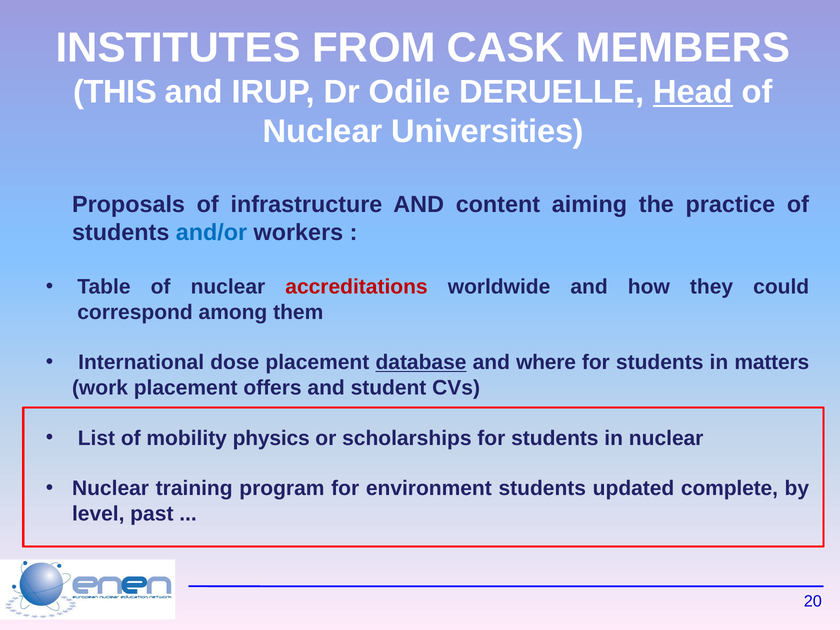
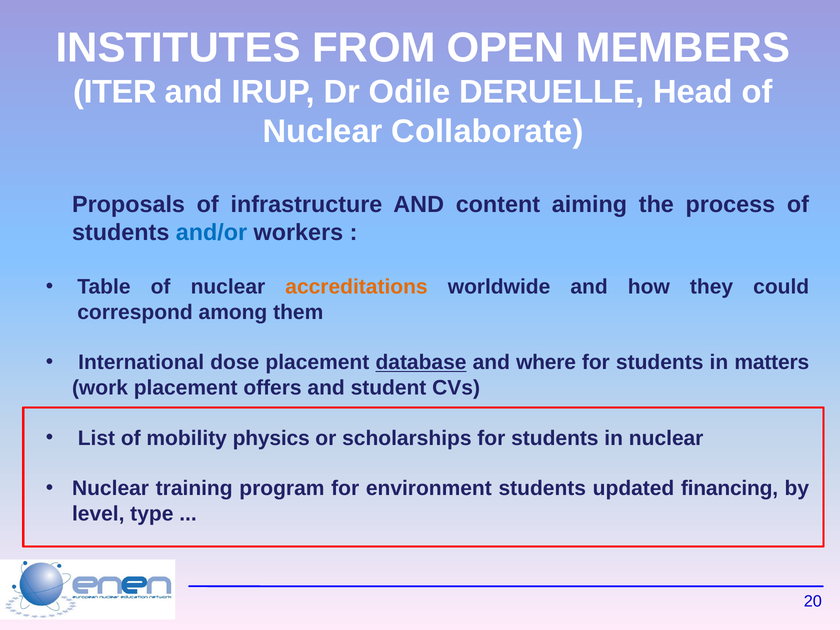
CASK: CASK -> OPEN (506, 48)
THIS: THIS -> ITER (115, 92)
Head underline: present -> none (693, 92)
Universities: Universities -> Collaborate (487, 131)
practice: practice -> process (730, 204)
accreditations colour: red -> orange (356, 287)
complete: complete -> financing (730, 488)
past: past -> type (152, 514)
